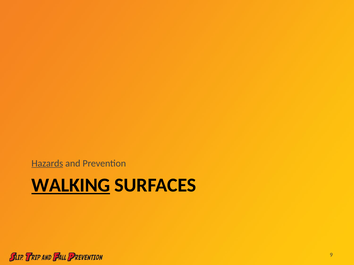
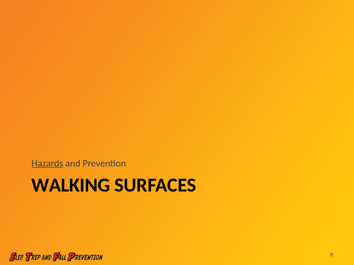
WALKING underline: present -> none (71, 186)
